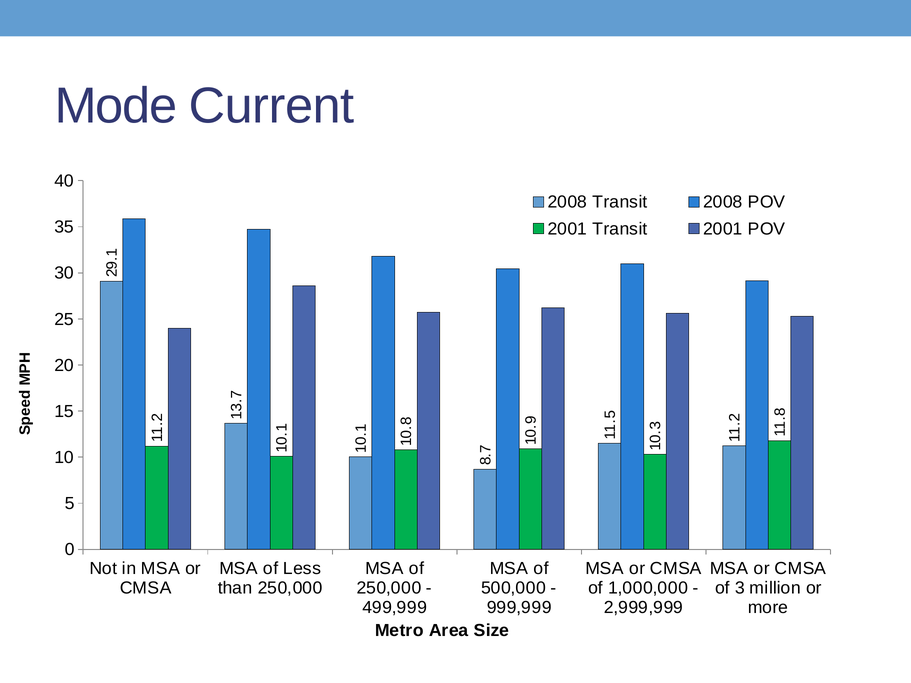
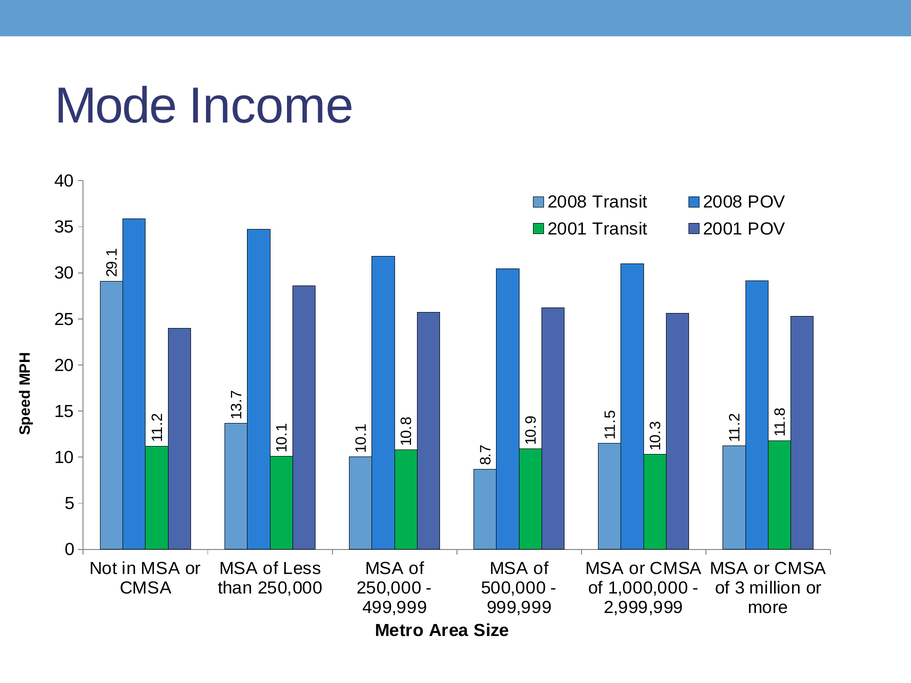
Current: Current -> Income (271, 106)
